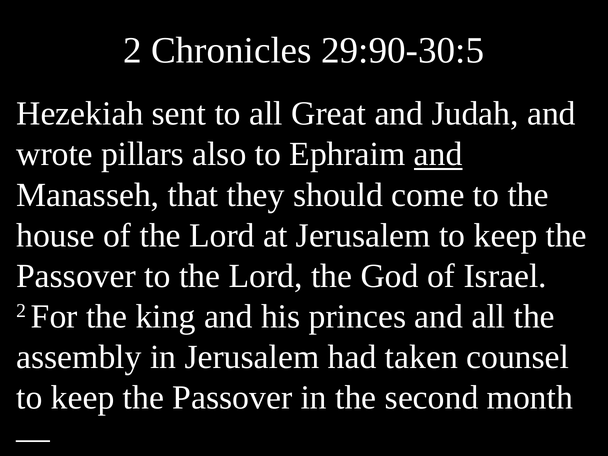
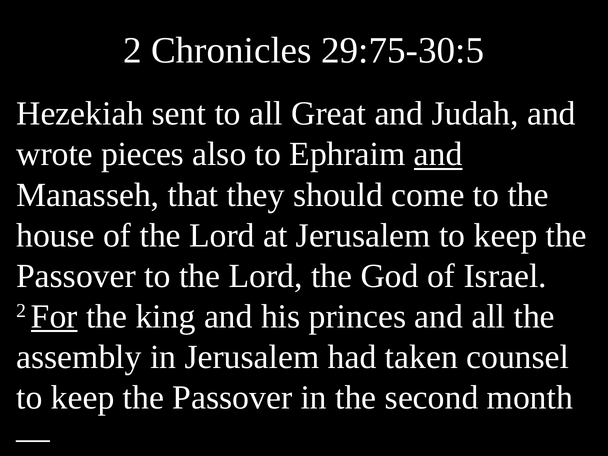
29:90-30:5: 29:90-30:5 -> 29:75-30:5 (403, 51)
pillars: pillars -> pieces (143, 154)
For underline: none -> present (54, 316)
